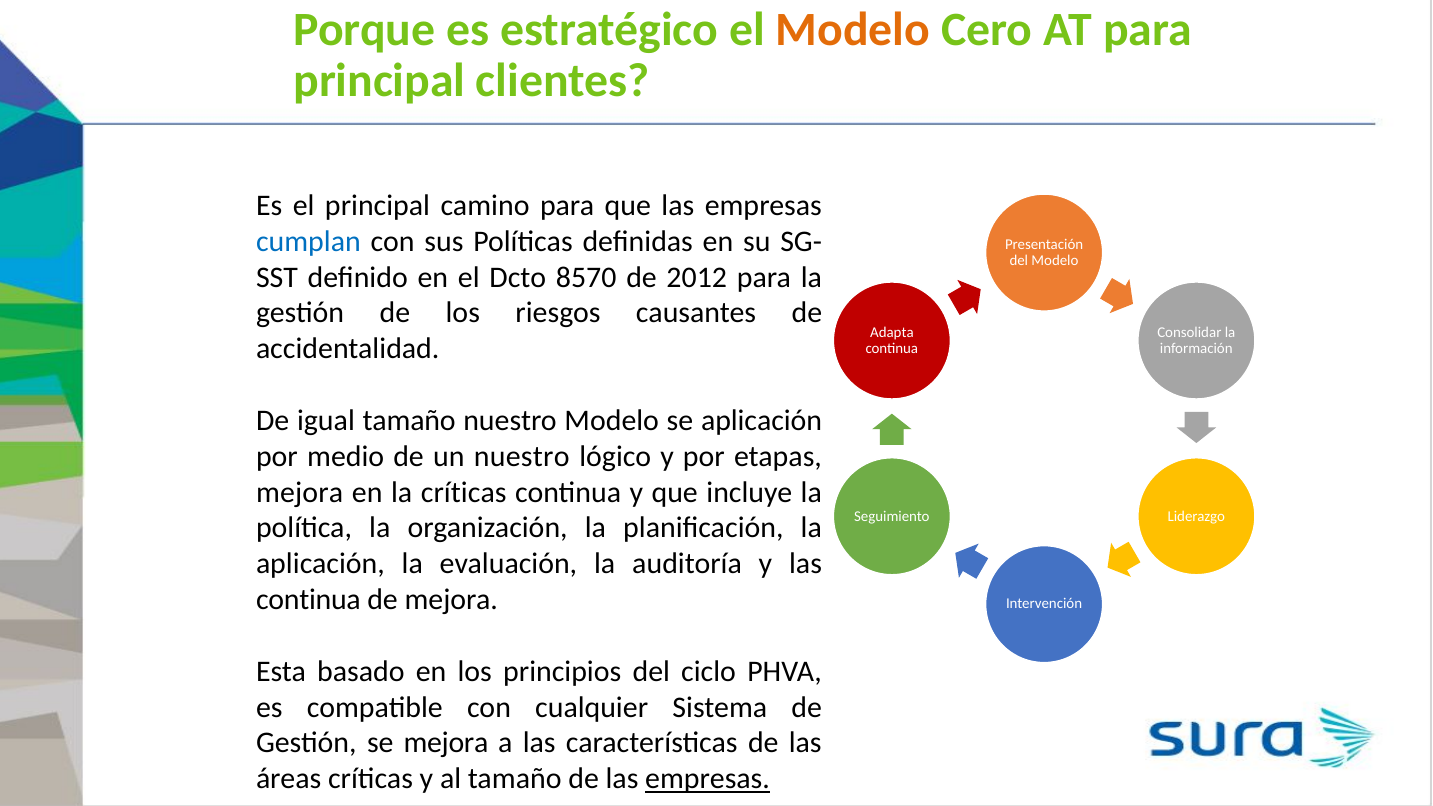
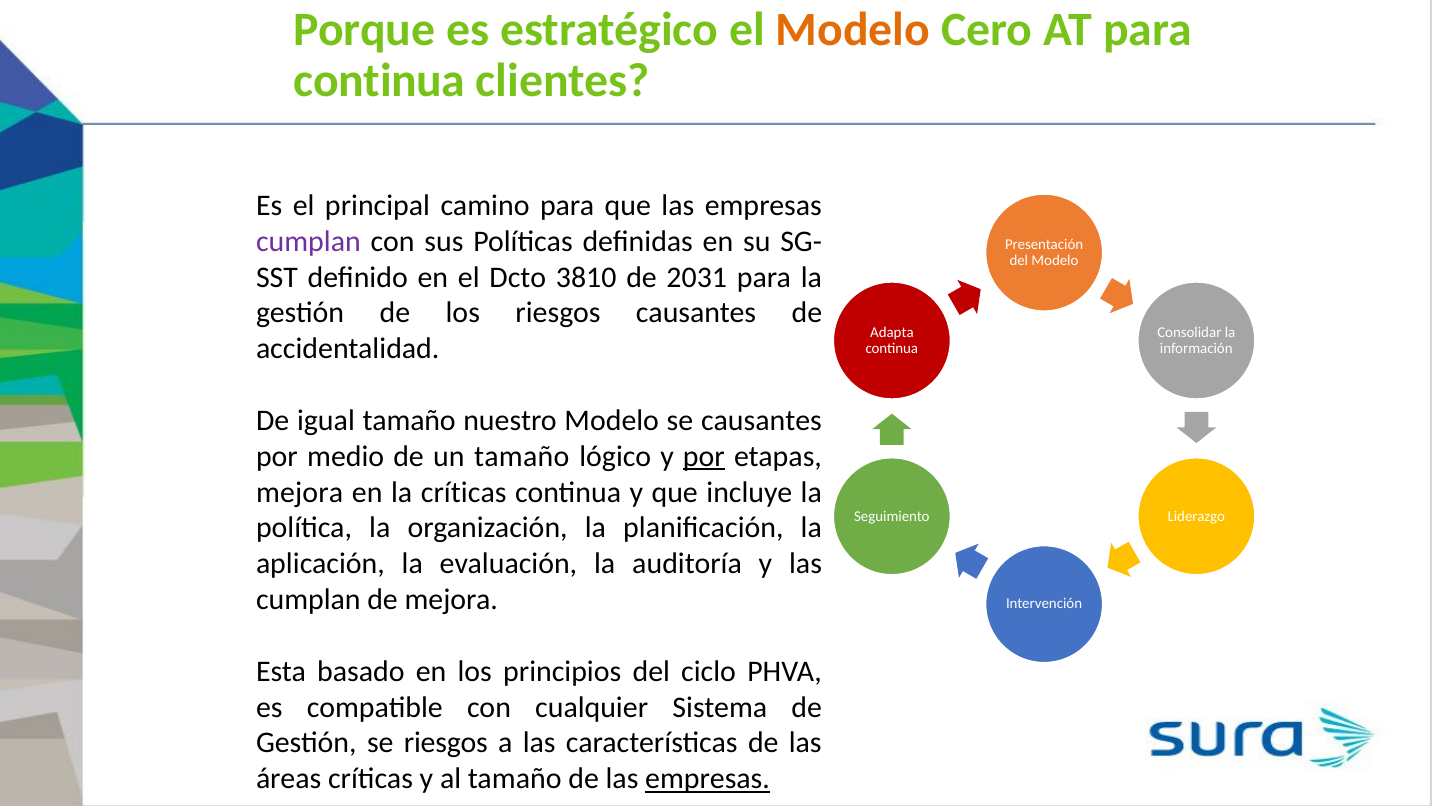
principal: principal -> continua (380, 81)
cumplan colour: blue -> purple (308, 241)
8570: 8570 -> 3810 (586, 277)
2012: 2012 -> 2031 (697, 277)
se aplicación: aplicación -> causantes (761, 421)
un nuestro: nuestro -> tamaño (522, 456)
por underline: none -> present (704, 456)
continua: continua -> cumplan (308, 600)
se mejora: mejora -> riesgos (446, 743)
